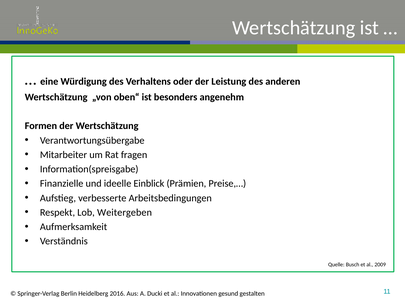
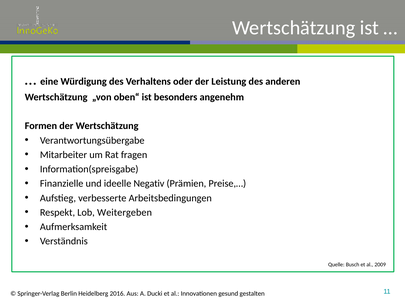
Einblick: Einblick -> Negativ (149, 183)
